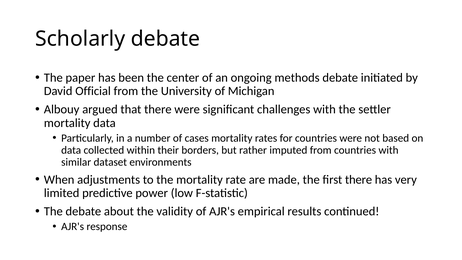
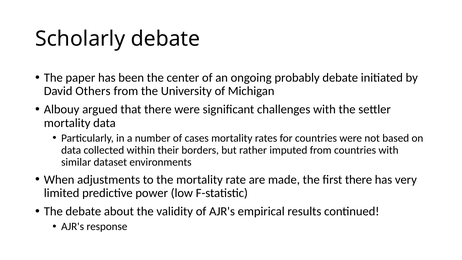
methods: methods -> probably (297, 78)
Official: Official -> Others (93, 91)
